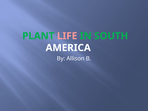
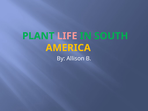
AMERICA colour: white -> yellow (68, 48)
